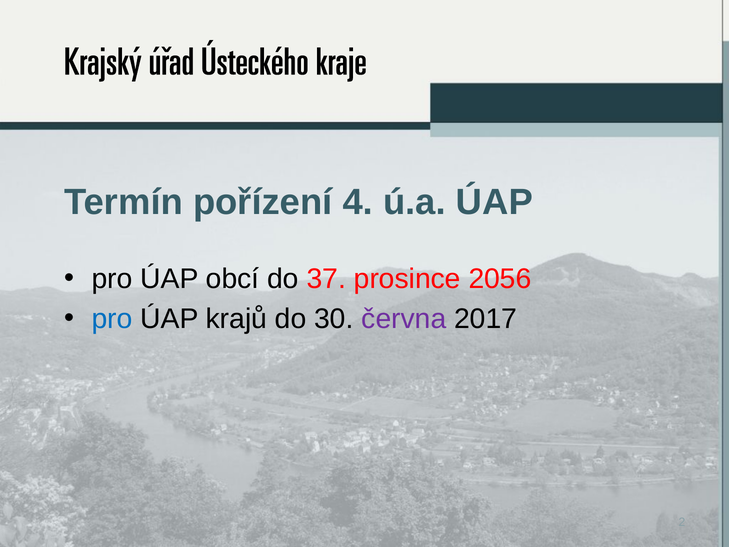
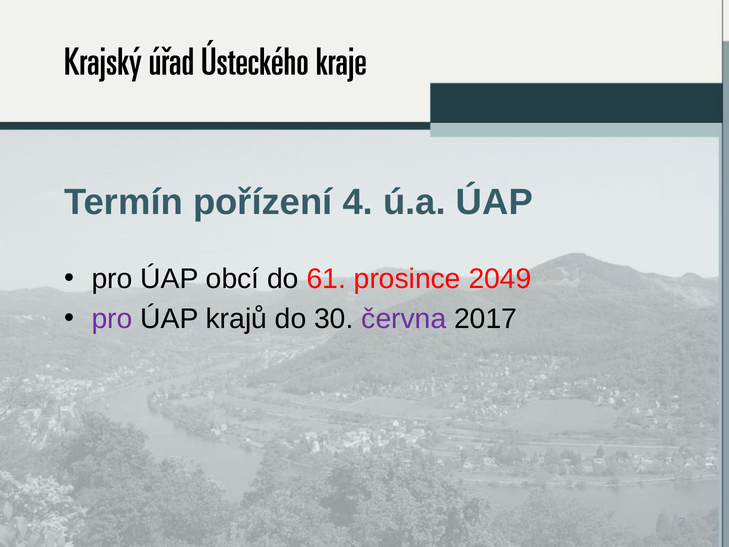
37: 37 -> 61 (326, 279)
2056: 2056 -> 2049 (500, 279)
pro colour: blue -> purple (112, 319)
